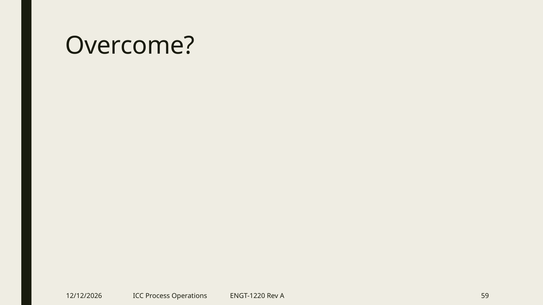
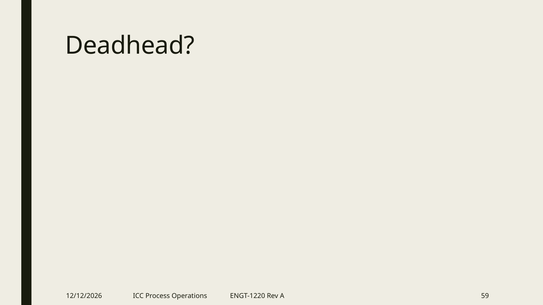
Overcome: Overcome -> Deadhead (130, 46)
